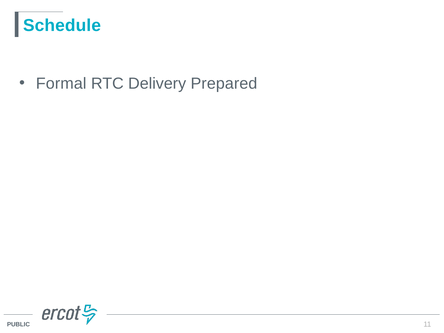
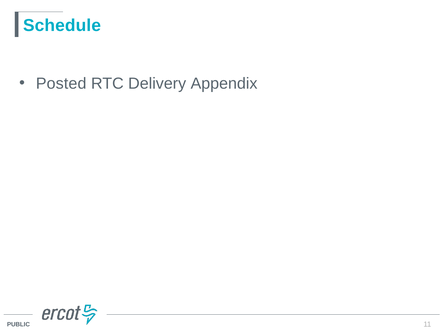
Formal: Formal -> Posted (61, 83)
Prepared: Prepared -> Appendix (224, 83)
